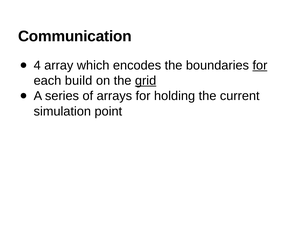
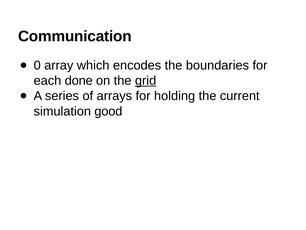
4: 4 -> 0 (37, 65)
for underline: present -> none (260, 65)
build: build -> done (79, 80)
point: point -> good (108, 111)
